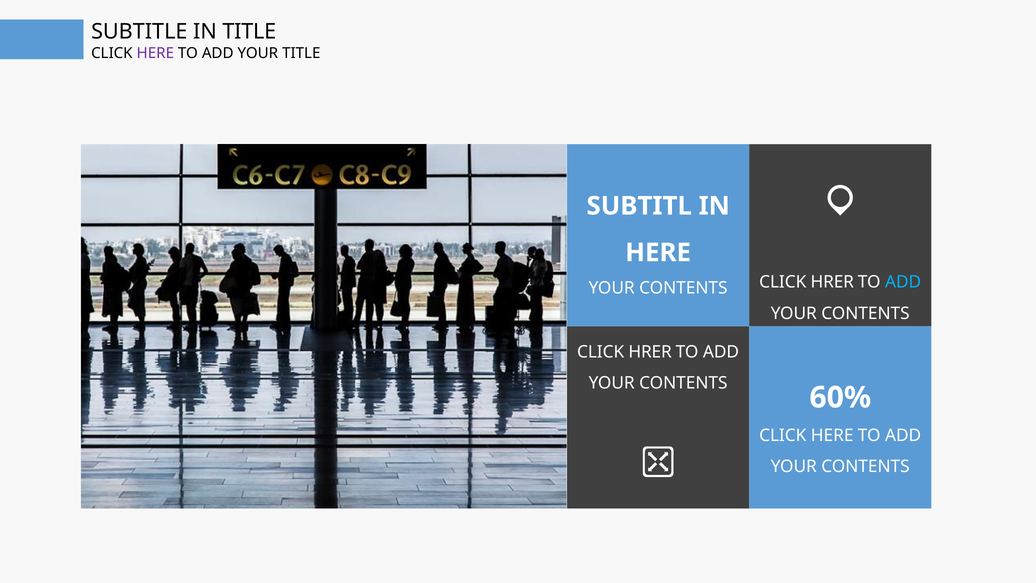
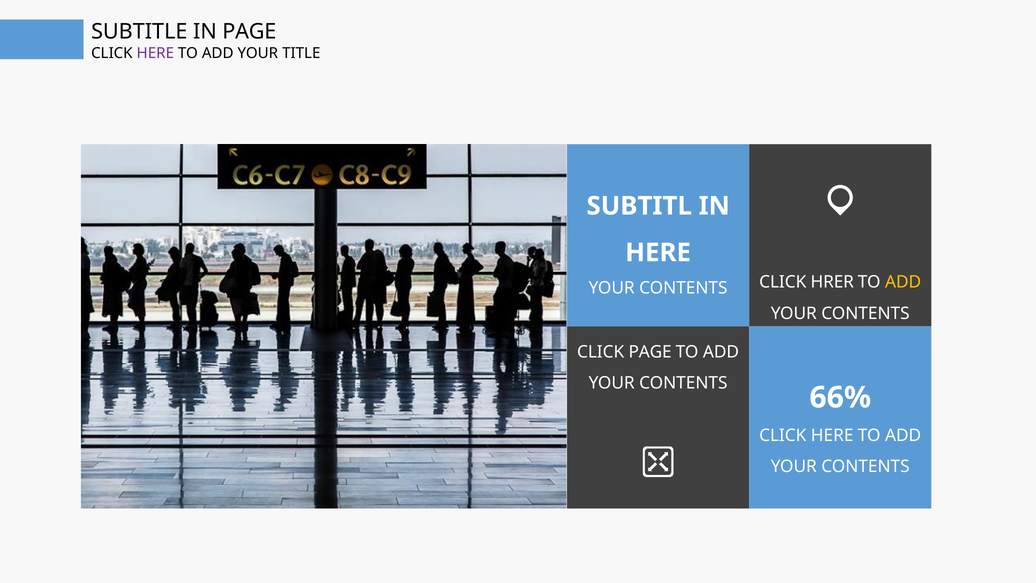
IN TITLE: TITLE -> PAGE (249, 31)
ADD colour: light blue -> yellow (903, 282)
HRER: HRER -> PAGE (650, 352)
60%: 60% -> 66% (840, 397)
